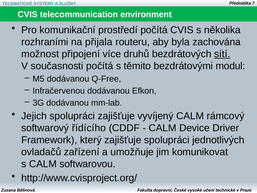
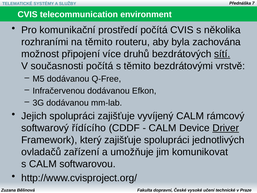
na přijala: přijala -> těmito (99, 42)
modul: modul -> vrstvě (230, 66)
Driver underline: none -> present (226, 128)
